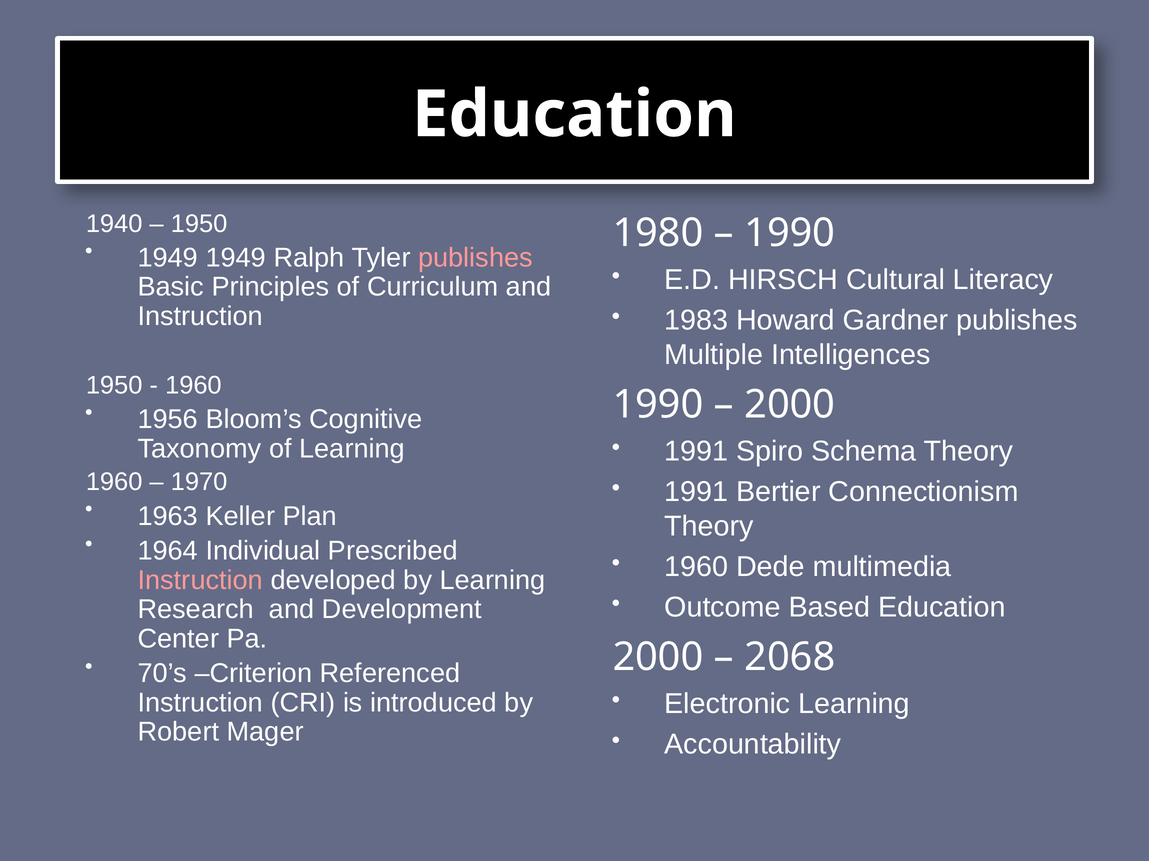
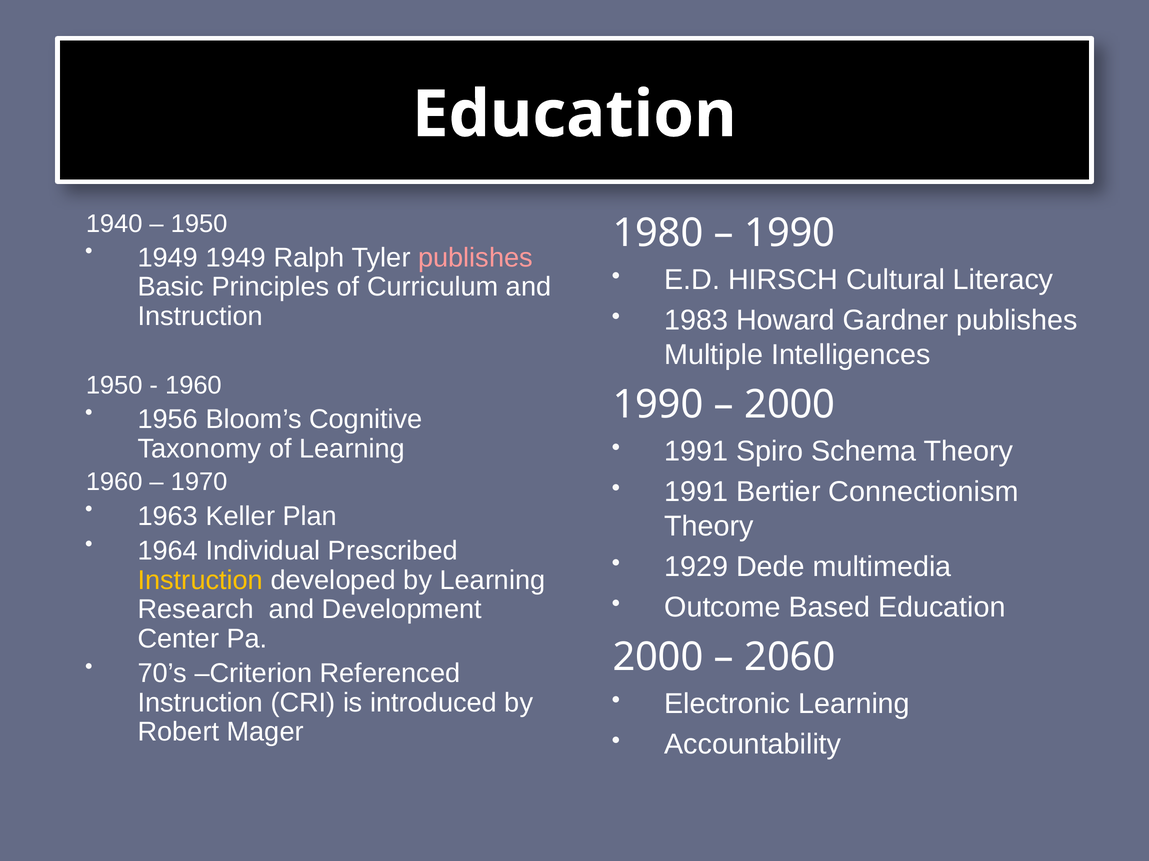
1960: 1960 -> 1929 (696, 567)
Instruction colour: pink -> yellow (200, 581)
2068: 2068 -> 2060 (790, 658)
